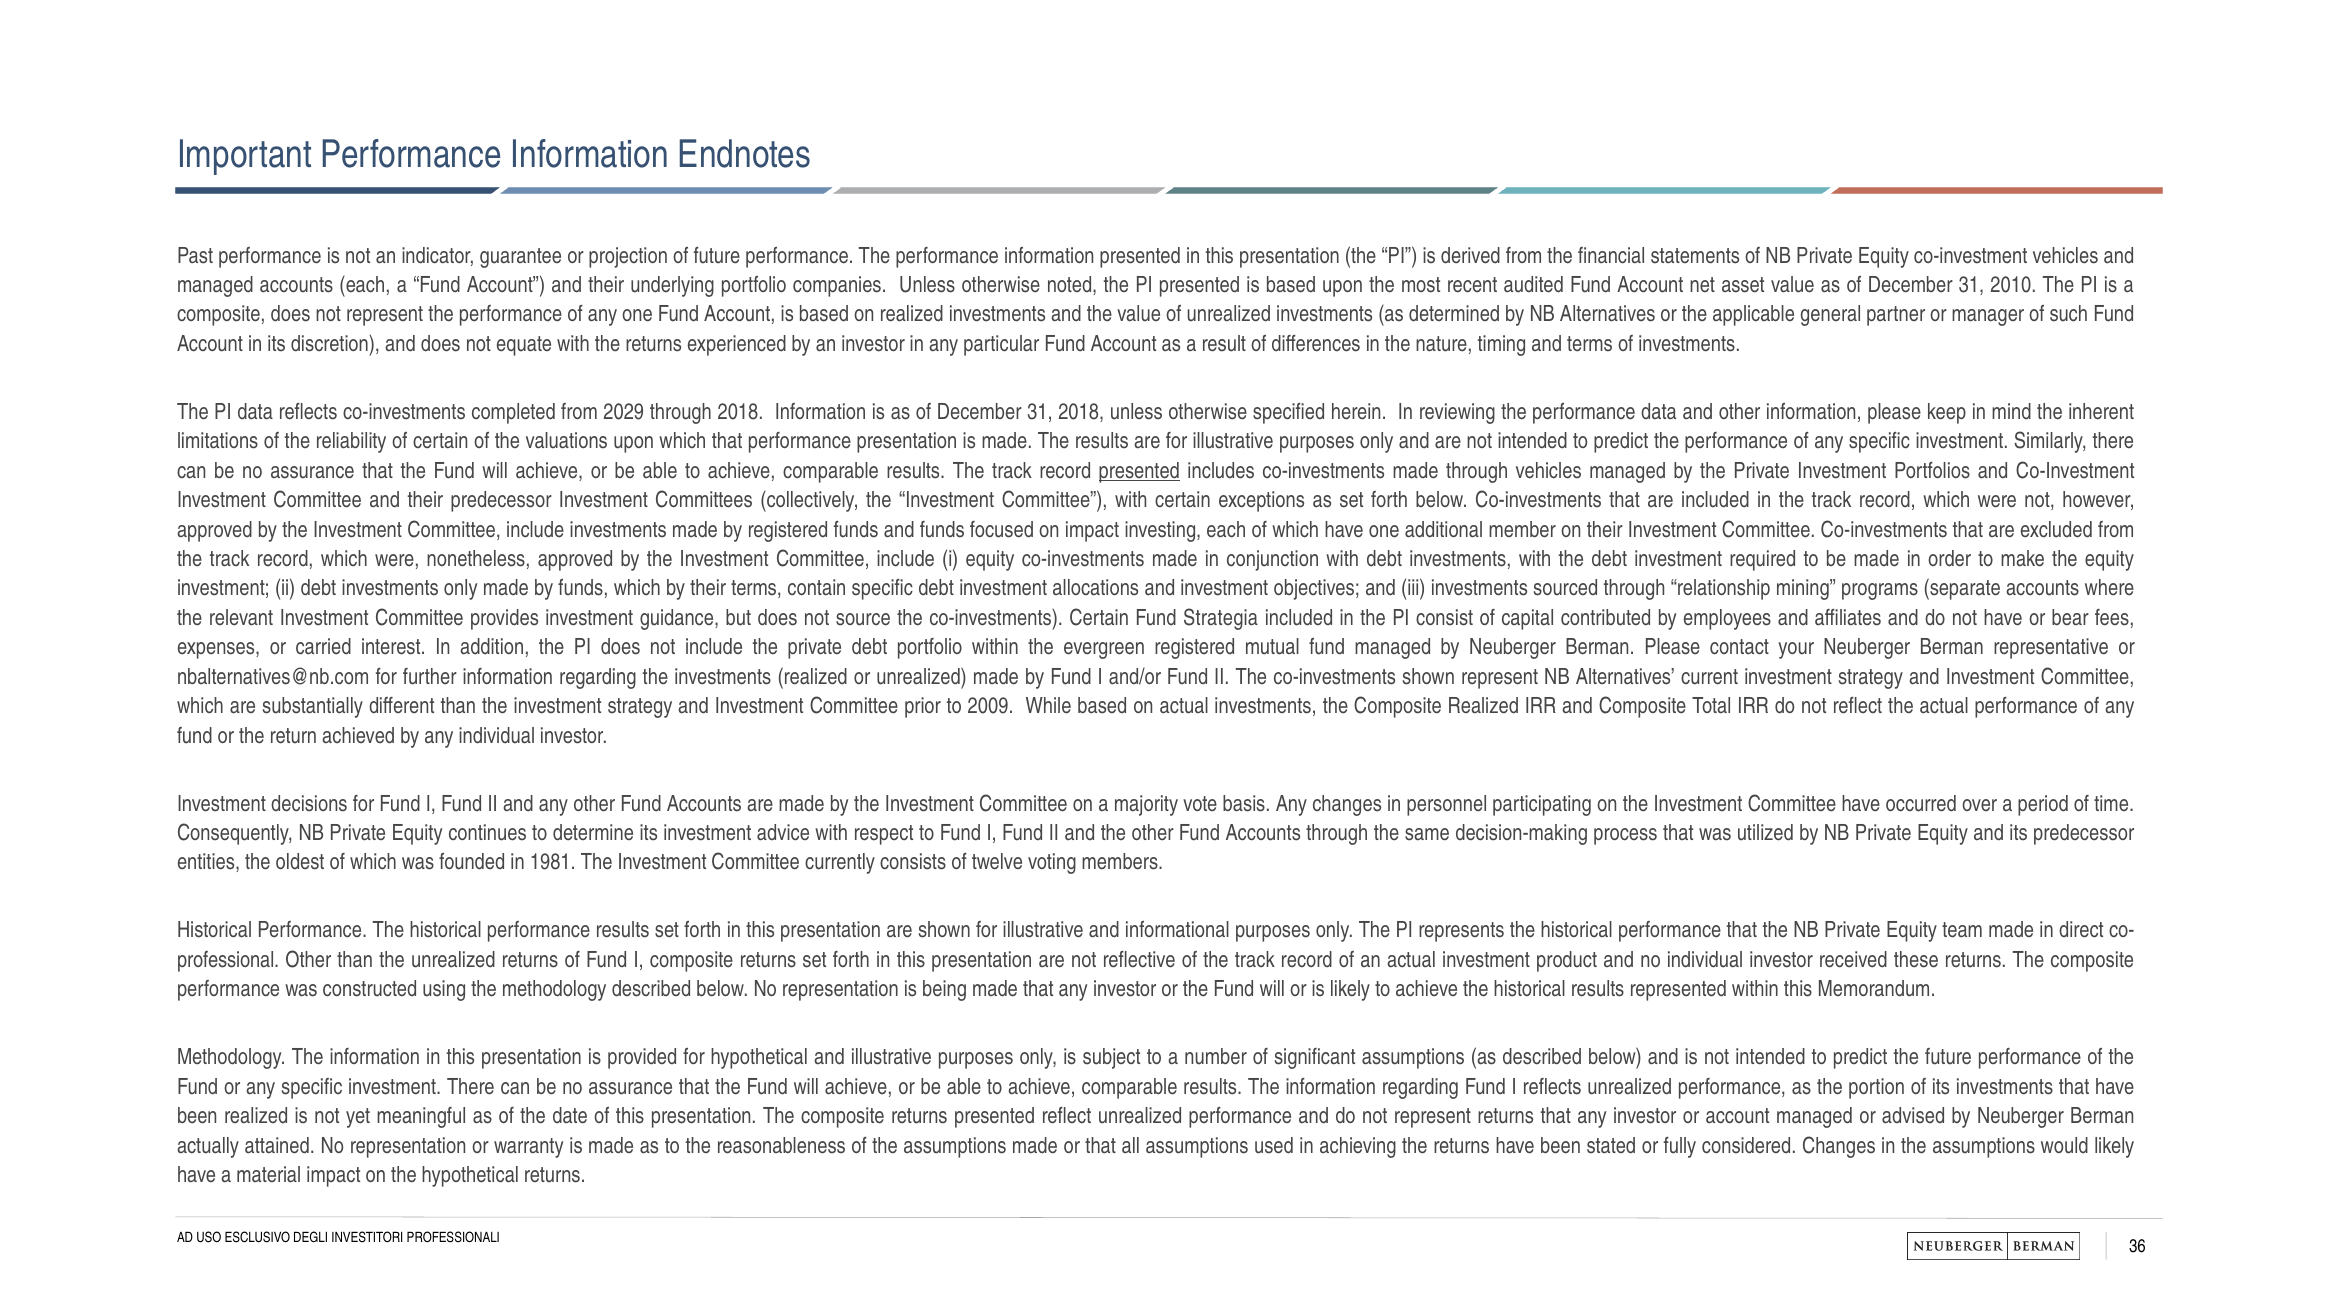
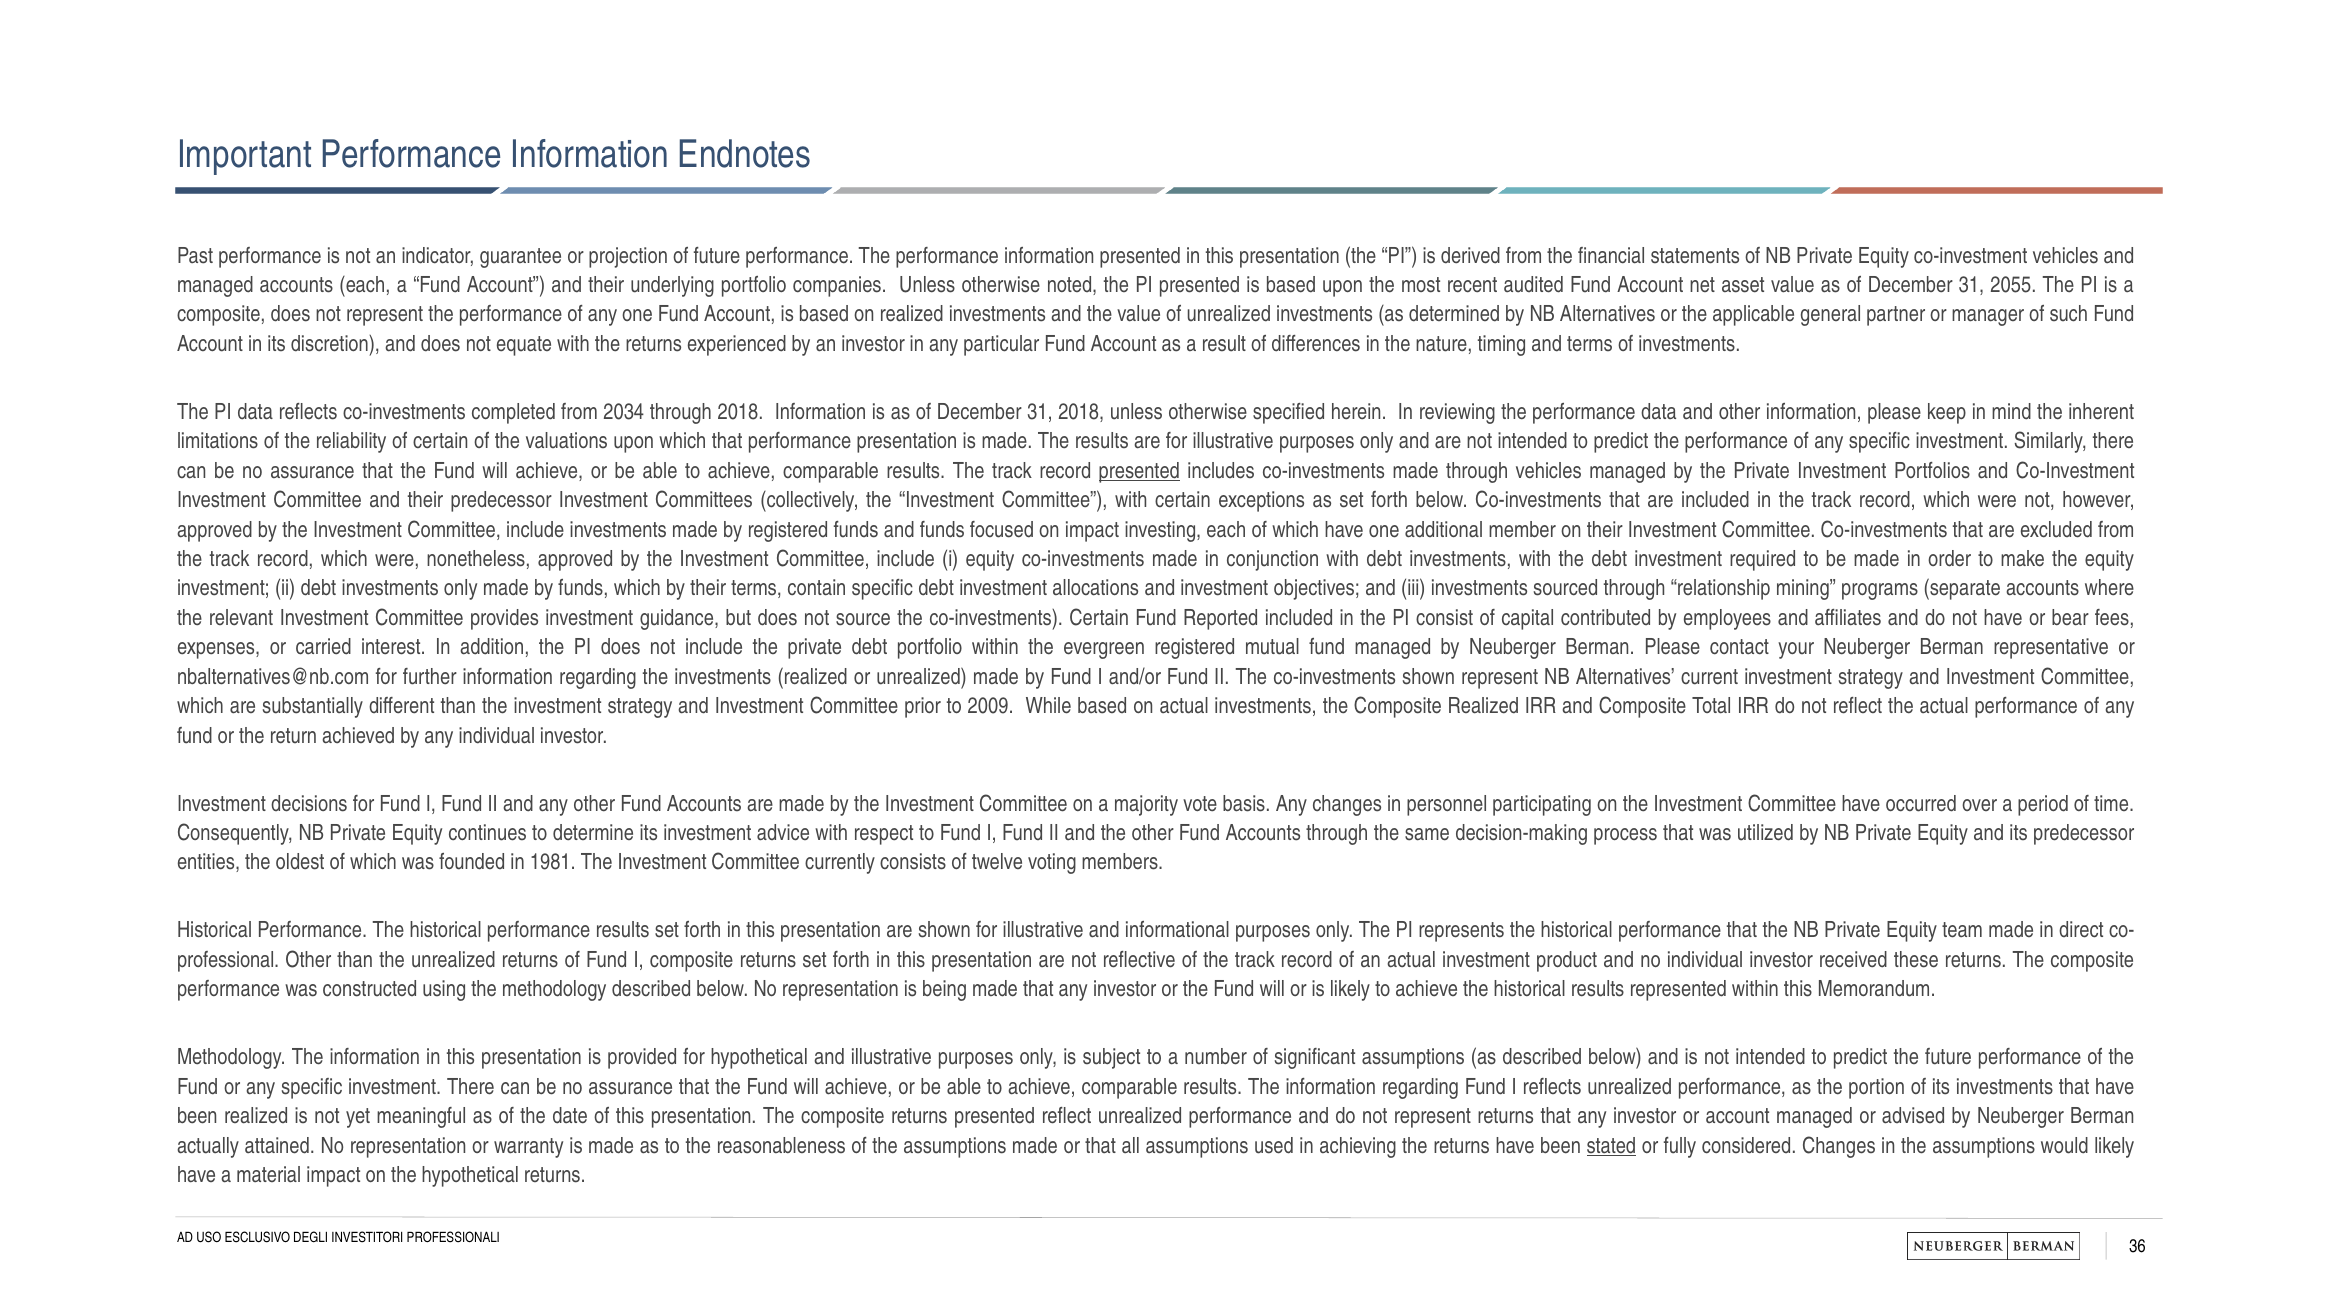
2010: 2010 -> 2055 (2013, 285)
2029: 2029 -> 2034 (624, 412)
Strategia: Strategia -> Reported (1221, 618)
stated underline: none -> present (1611, 1146)
